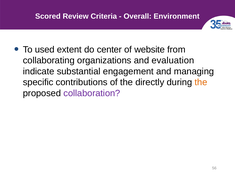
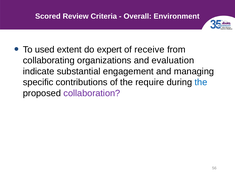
center: center -> expert (109, 50)
website: website -> receive (149, 50)
directly: directly -> require (150, 82)
the colour: orange -> blue (201, 82)
